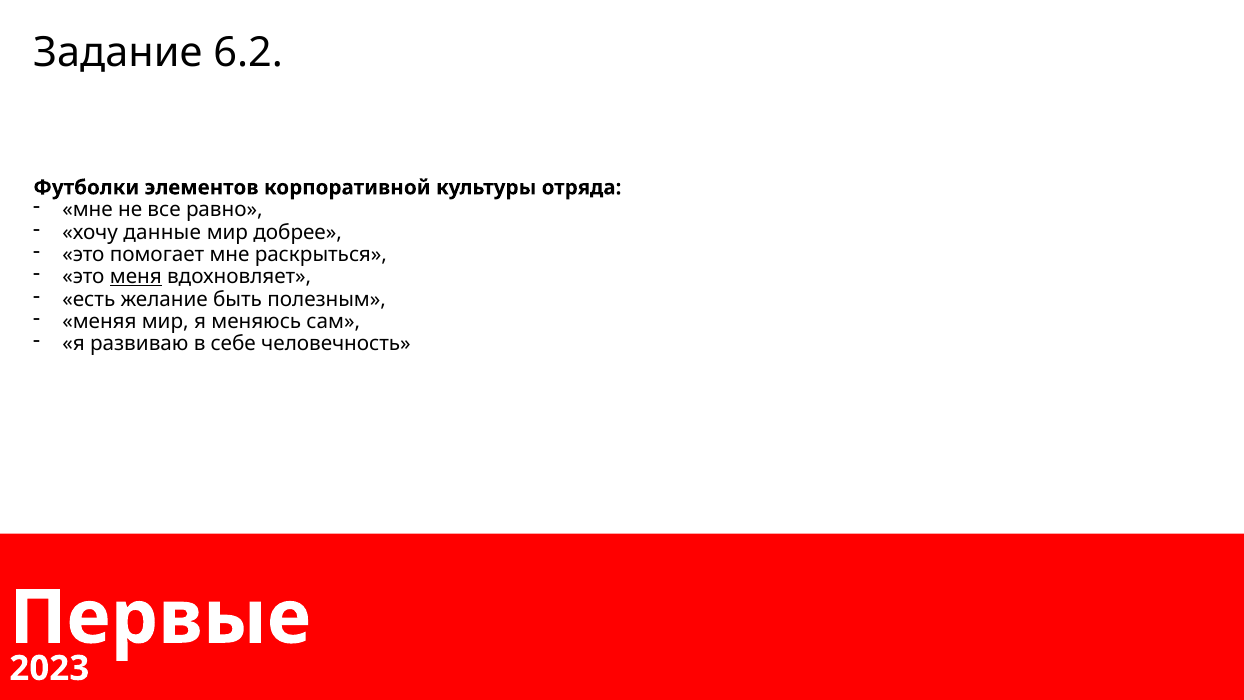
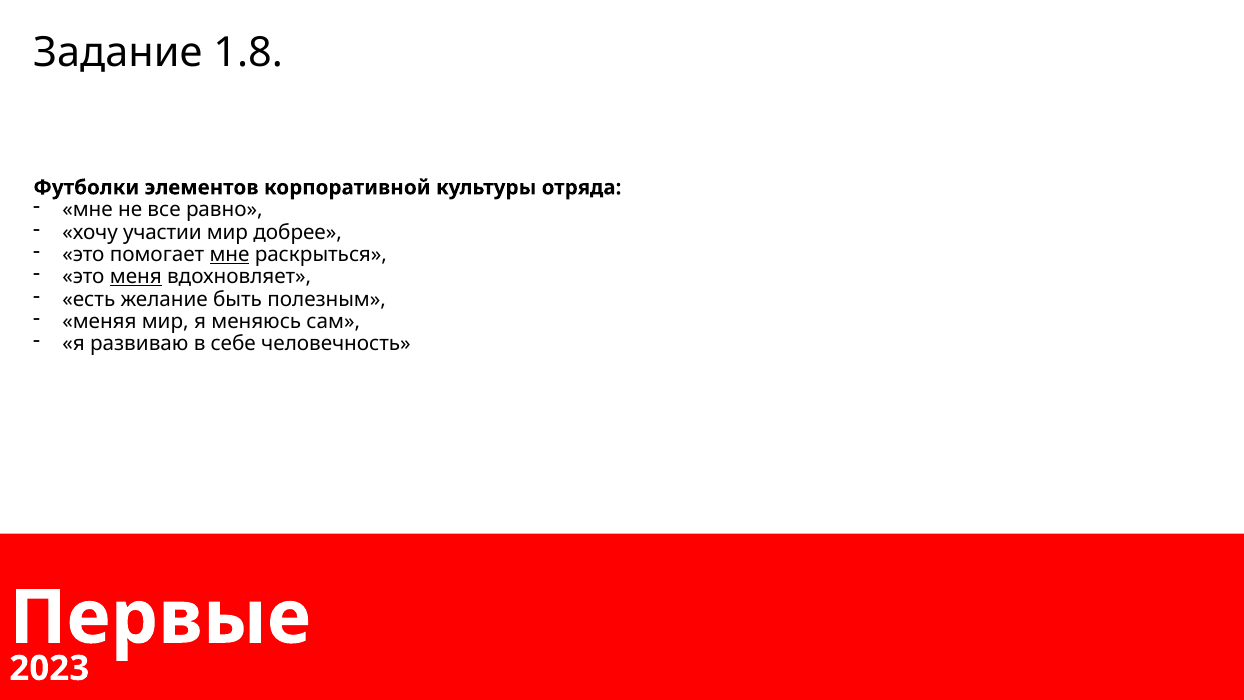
6.2: 6.2 -> 1.8 (248, 52)
данные: данные -> участии (162, 232)
мне underline: none -> present (230, 255)
